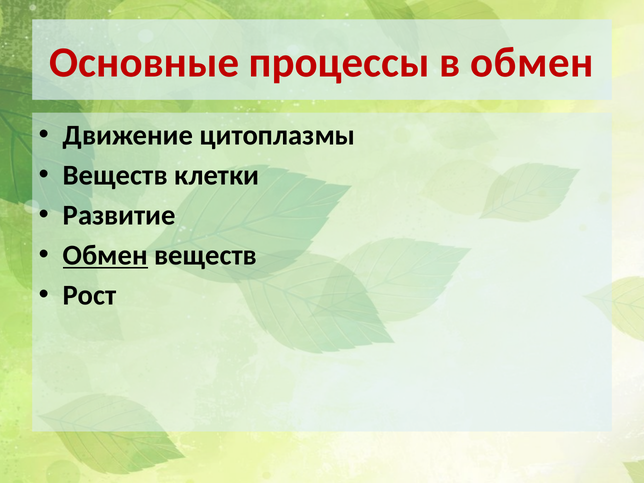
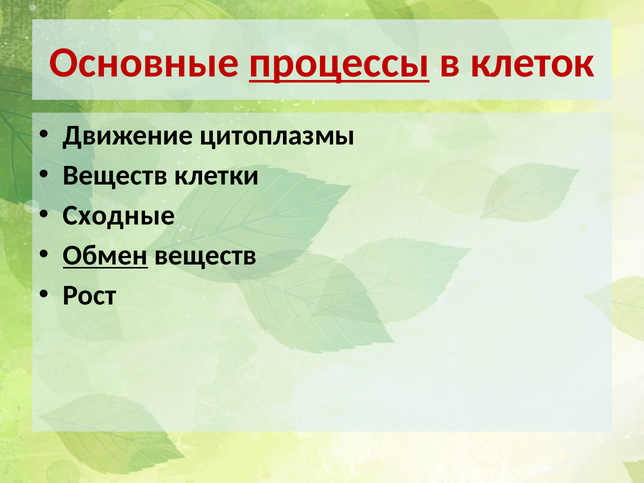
процессы underline: none -> present (339, 63)
в обмен: обмен -> клеток (532, 63)
Развитие: Развитие -> Сходные (119, 215)
